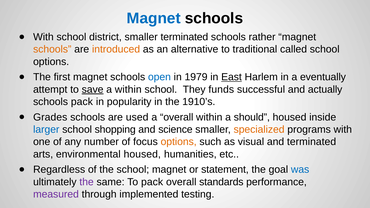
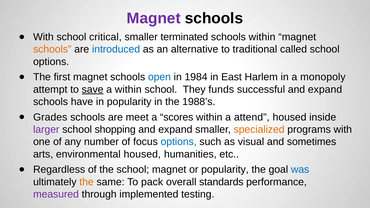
Magnet colour: blue -> purple (154, 18)
district: district -> critical (105, 37)
schools rather: rather -> within (262, 37)
introduced colour: orange -> blue (116, 49)
1979: 1979 -> 1984 (196, 77)
East underline: present -> none (231, 77)
eventually: eventually -> monopoly (323, 77)
successful and actually: actually -> expand (325, 89)
schools pack: pack -> have (82, 102)
1910’s: 1910’s -> 1988’s (199, 102)
used: used -> meet (137, 117)
a overall: overall -> scores (177, 117)
should: should -> attend (252, 117)
larger colour: blue -> purple (46, 130)
science: science -> expand (175, 130)
options colour: orange -> blue (179, 142)
and terminated: terminated -> sometimes (312, 142)
or statement: statement -> popularity (225, 170)
the colour: purple -> orange (87, 182)
